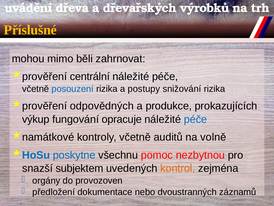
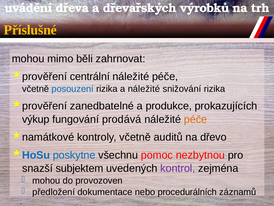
a postupy: postupy -> náležité (144, 89)
odpovědných: odpovědných -> zanedbatelné (102, 106)
opracuje: opracuje -> prodává (122, 119)
péče colour: blue -> orange (196, 119)
volně: volně -> dřevo (213, 137)
kontrol colour: orange -> purple (178, 168)
orgány: orgány -> mohou (46, 180)
dvoustranných: dvoustranných -> procedurálních (187, 192)
